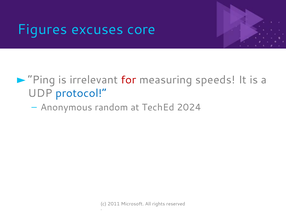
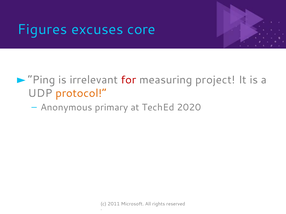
speeds: speeds -> project (215, 80)
protocol colour: blue -> orange (81, 93)
random: random -> primary (111, 108)
2024: 2024 -> 2020 (189, 108)
